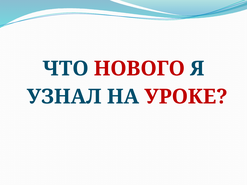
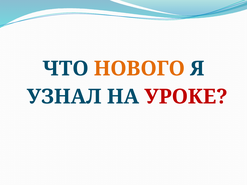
НОВОГО colour: red -> orange (139, 69)
